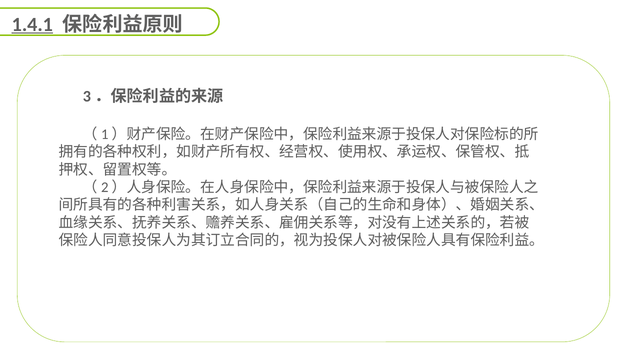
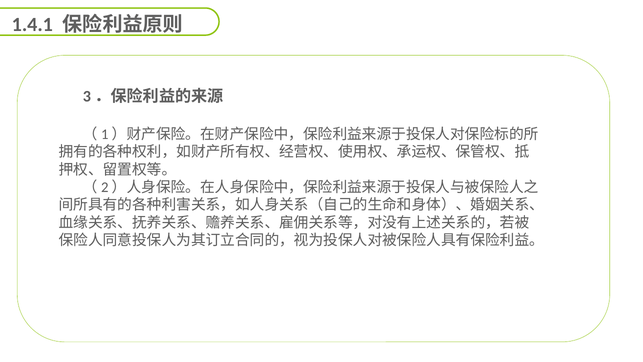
1.4.1 underline: present -> none (32, 24)
